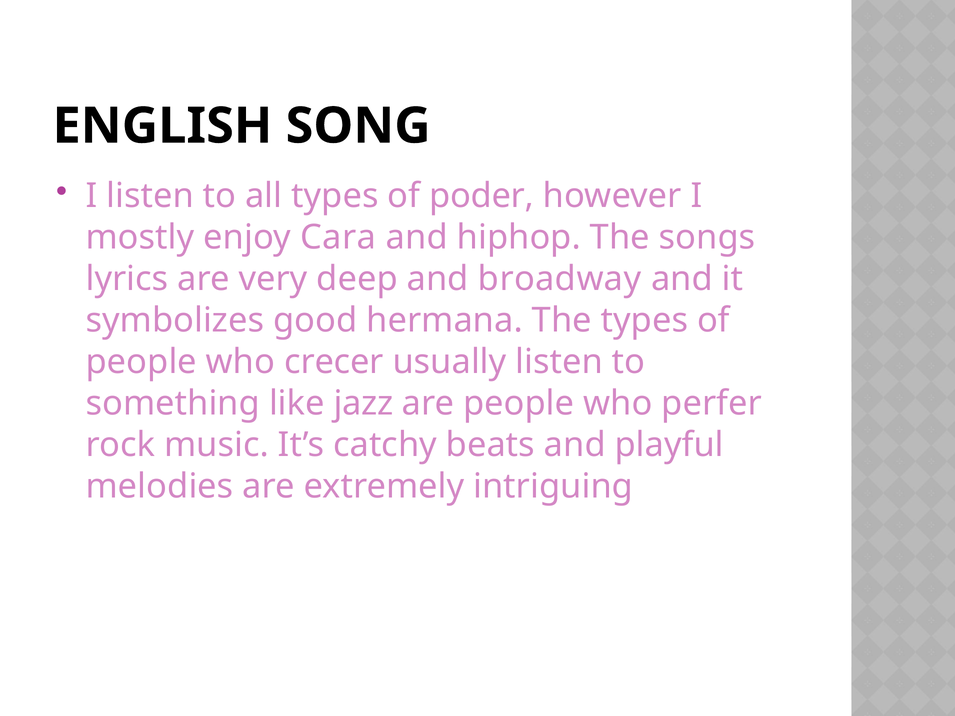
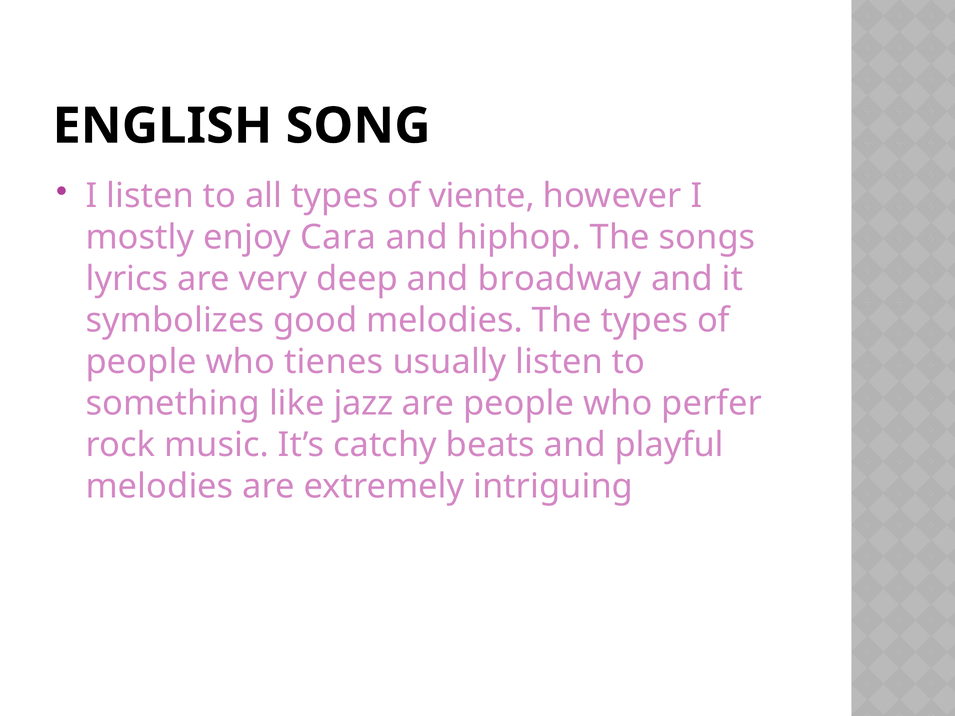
poder: poder -> viente (482, 196)
good hermana: hermana -> melodies (445, 320)
crecer: crecer -> tienes (334, 362)
